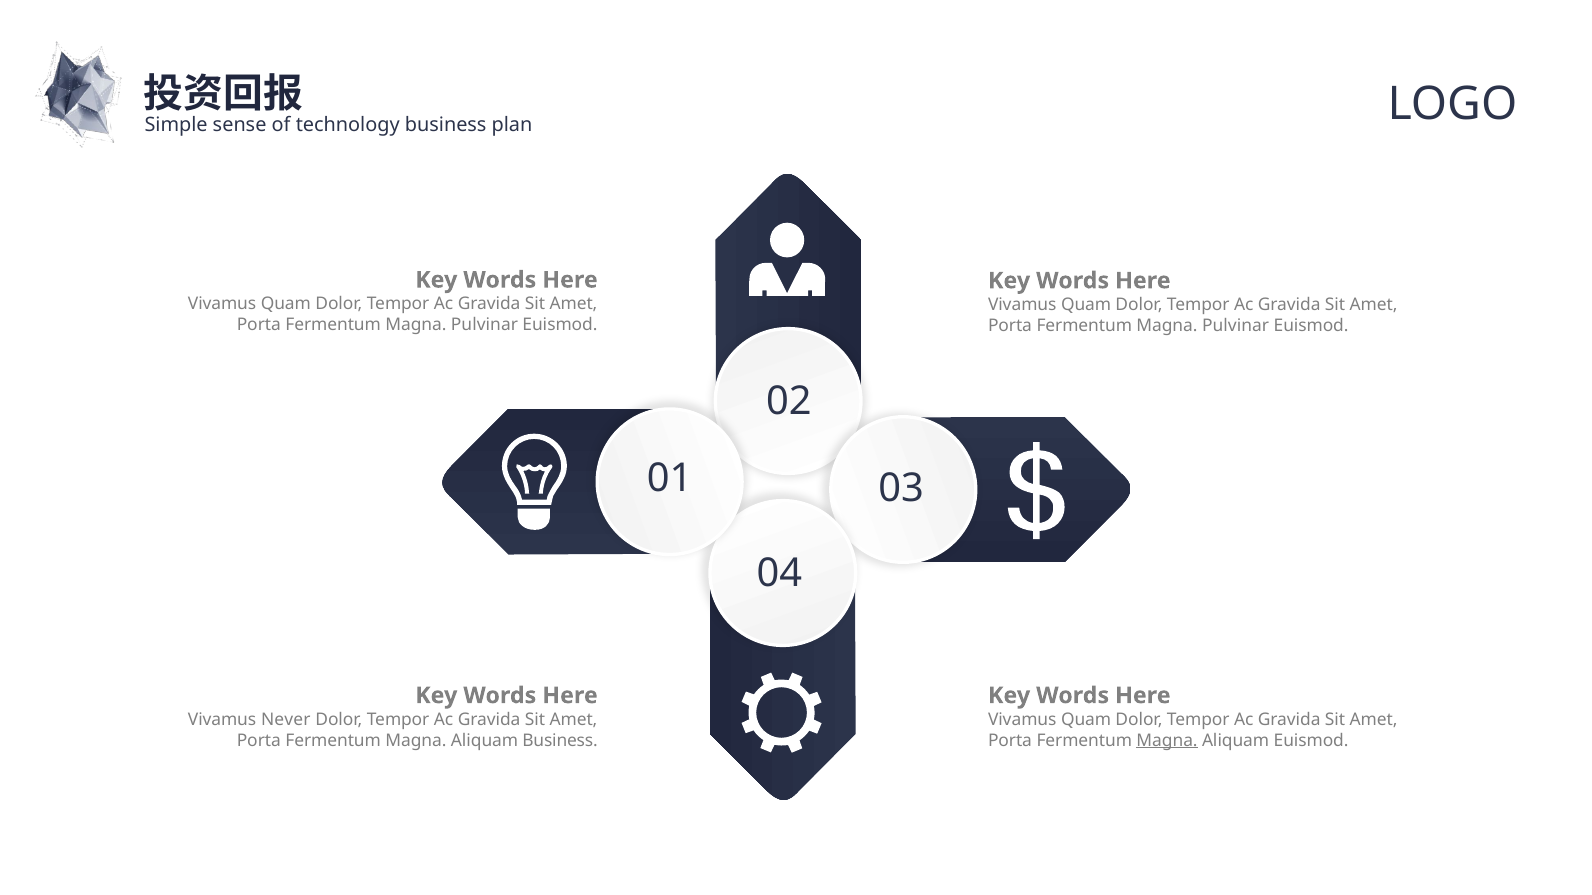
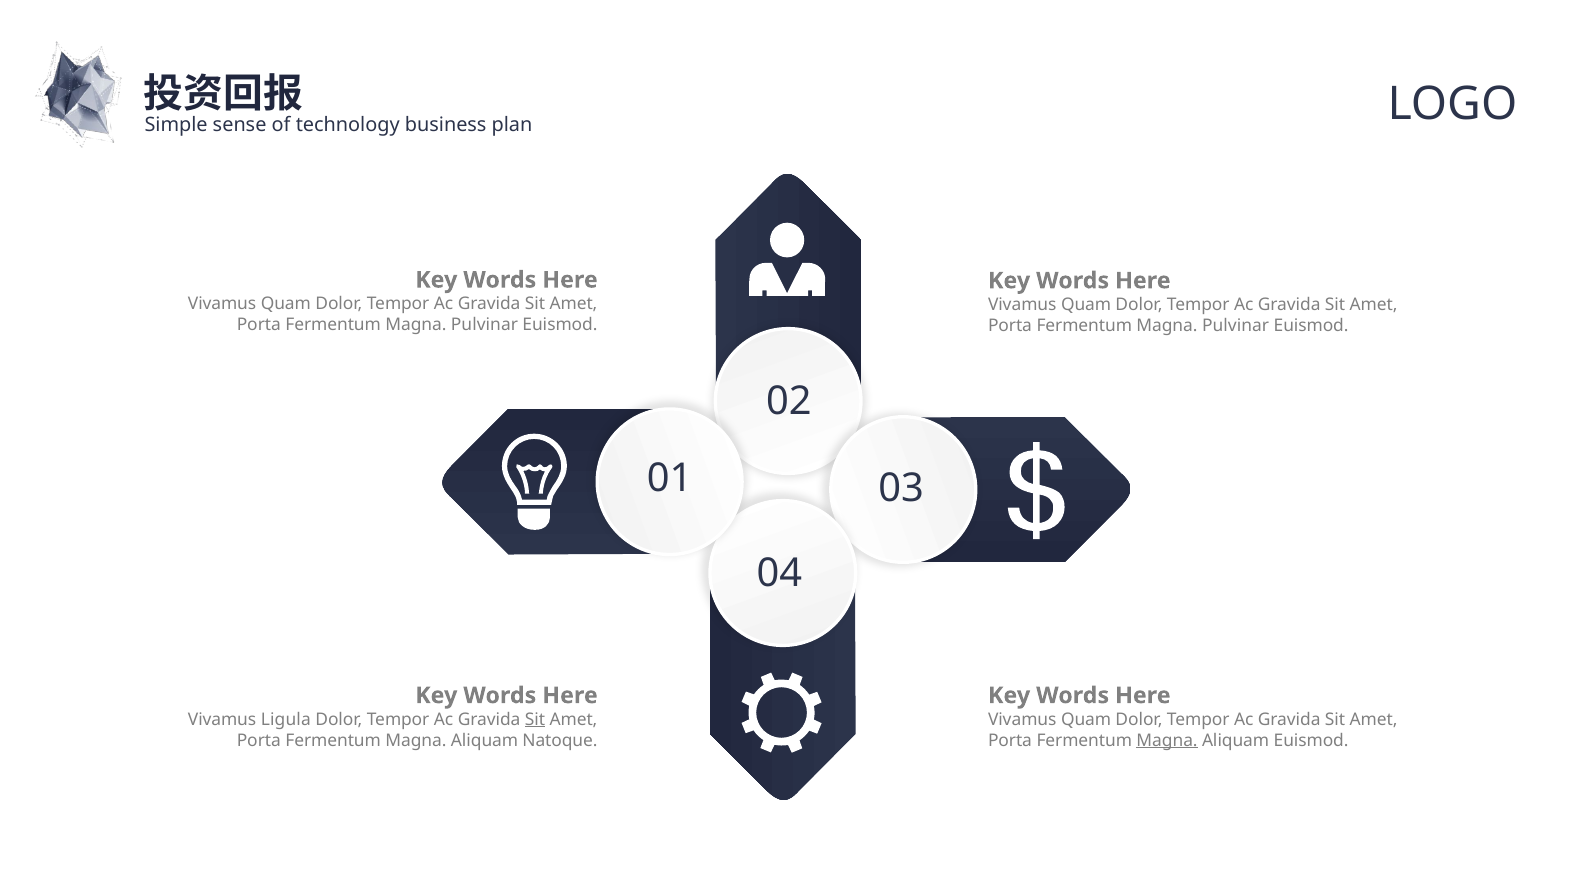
Never: Never -> Ligula (286, 720)
Sit underline: none -> present (535, 720)
Aliquam Business: Business -> Natoque (560, 741)
